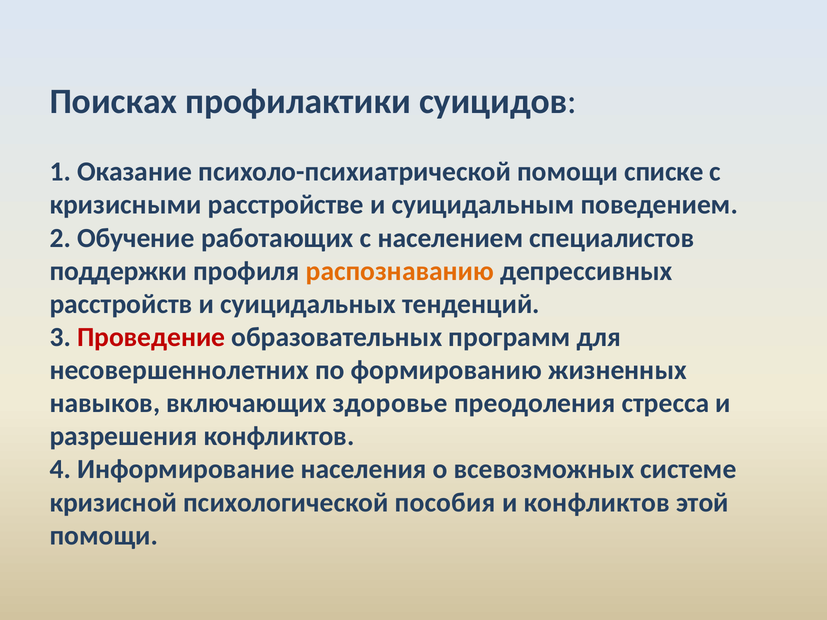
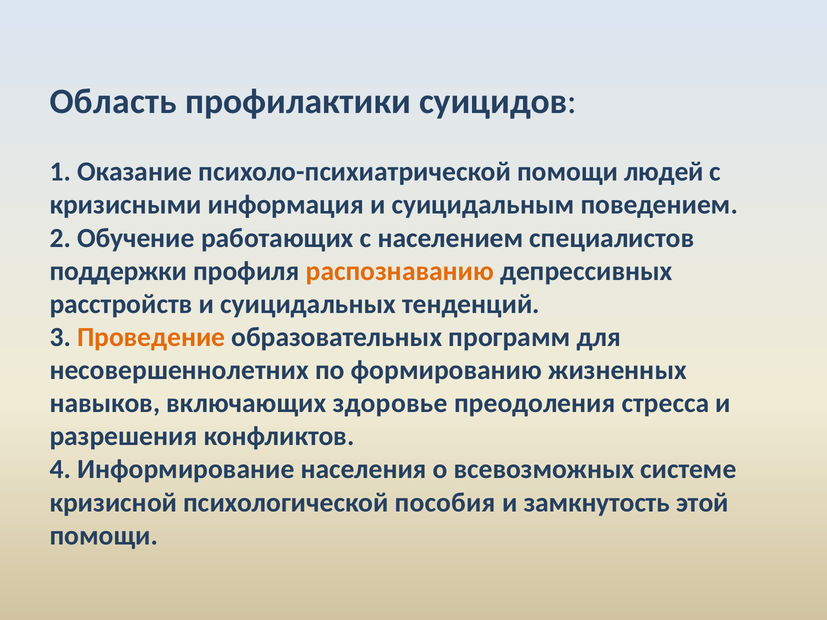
Поисках: Поисках -> Область (113, 101)
списке: списке -> людей (664, 172)
расстройстве: расстройстве -> информация (286, 205)
Проведение colour: red -> orange (151, 337)
и конфликтов: конфликтов -> замкнутость (597, 503)
